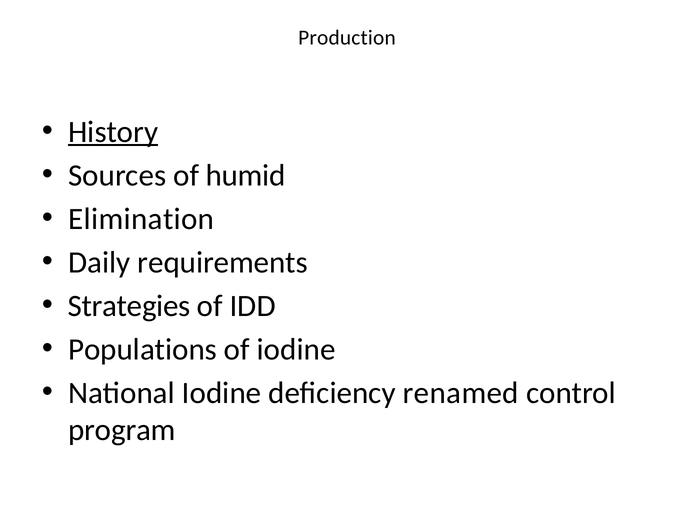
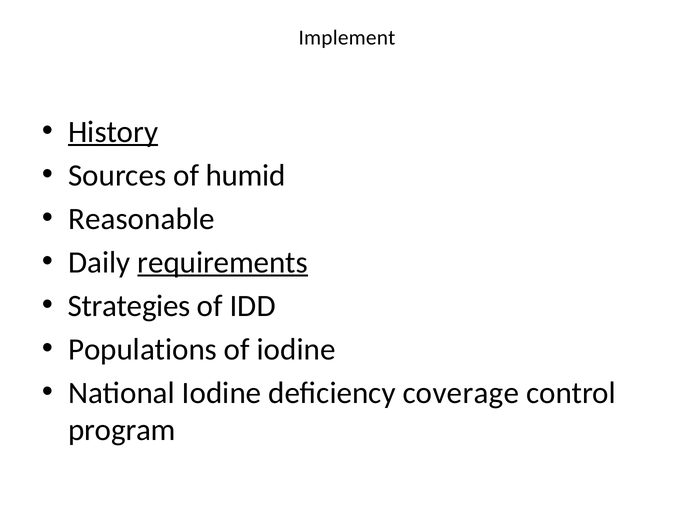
Production: Production -> Implement (347, 38)
Elimination: Elimination -> Reasonable (141, 219)
requirements underline: none -> present (223, 262)
renamed: renamed -> coverage (461, 393)
